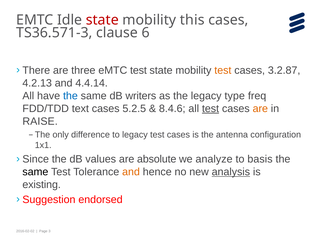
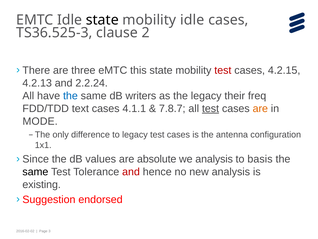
state colour: red -> black (102, 20)
mobility this: this -> idle (192, 20)
TS36.571-3: TS36.571-3 -> TS36.525-3 (54, 33)
6: 6 -> 2 (146, 33)
eMTC test: test -> this (138, 70)
test colour: orange -> red (223, 70)
3.2.87: 3.2.87 -> 4.2.15 (284, 70)
4.4.14: 4.4.14 -> 2.2.24 (92, 83)
type: type -> their (235, 96)
5.2.5: 5.2.5 -> 4.1.1 (134, 108)
8.4.6: 8.4.6 -> 7.8.7 (172, 108)
RAISE: RAISE -> MODE (40, 121)
we analyze: analyze -> analysis (214, 159)
and colour: orange -> red (131, 172)
analysis underline: present -> none (231, 172)
